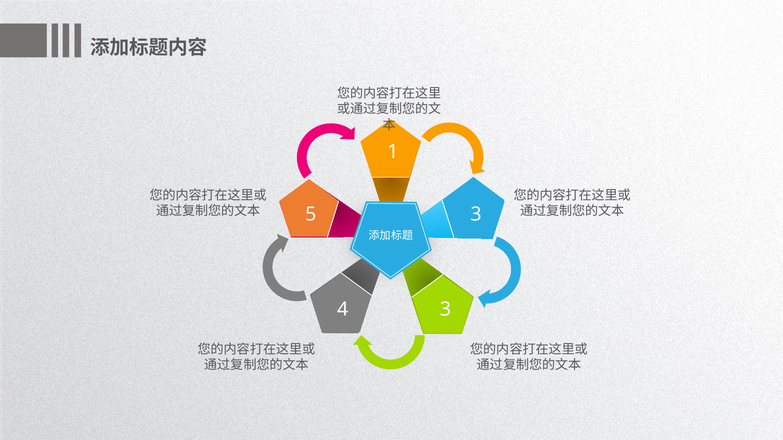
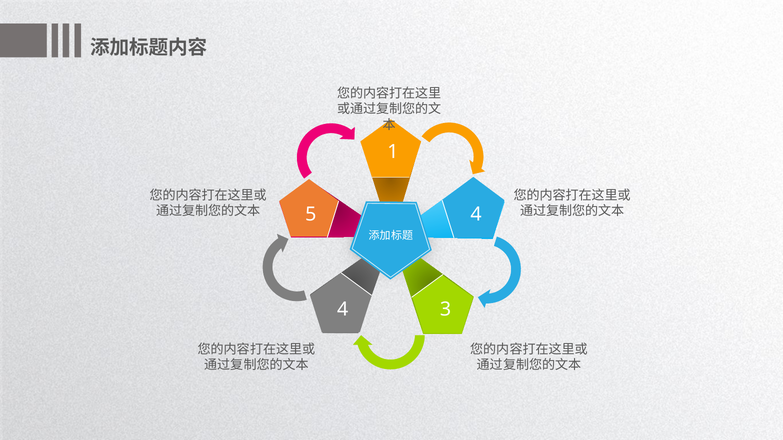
5 3: 3 -> 4 (476, 215)
